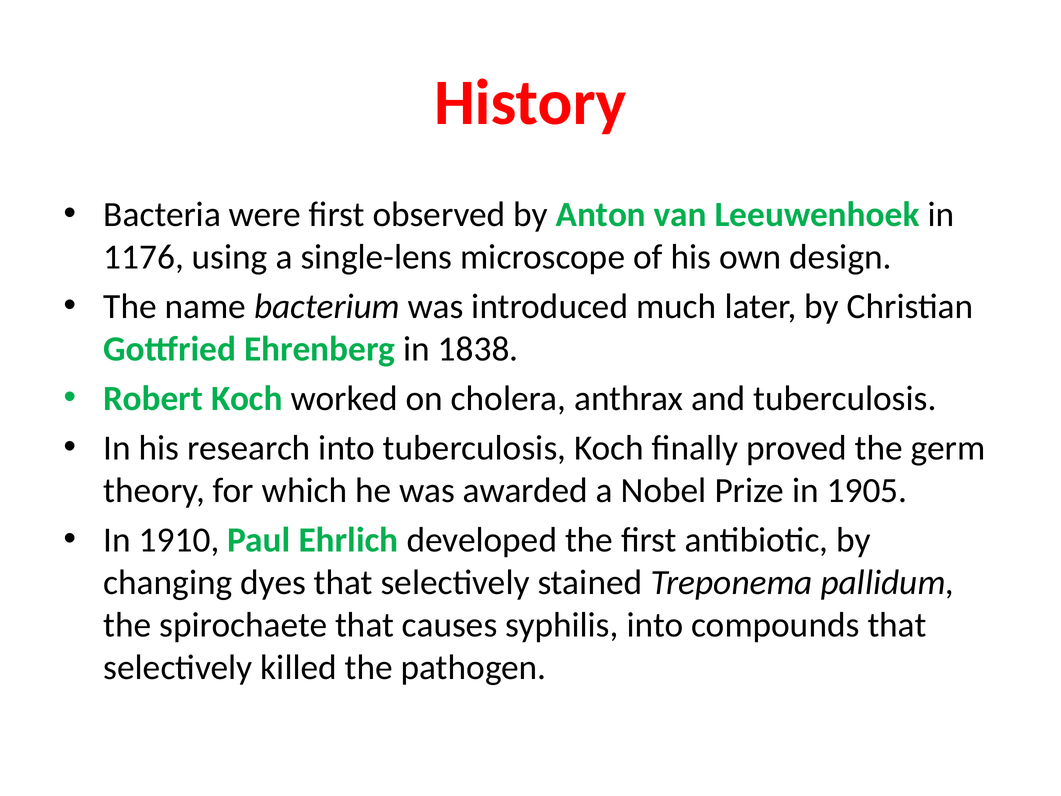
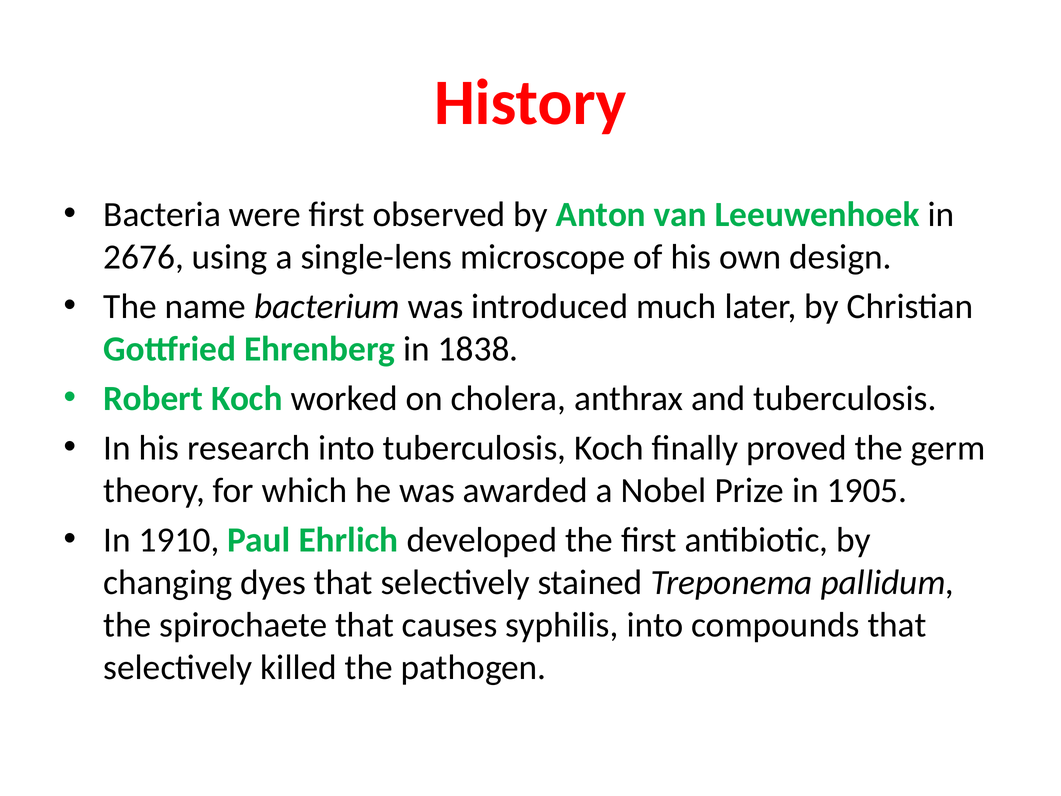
1176: 1176 -> 2676 (144, 257)
